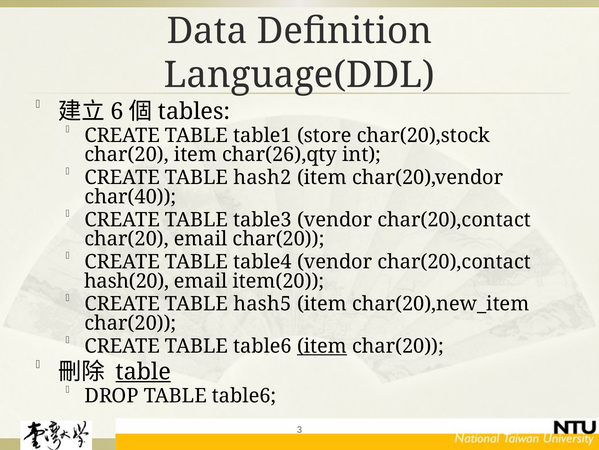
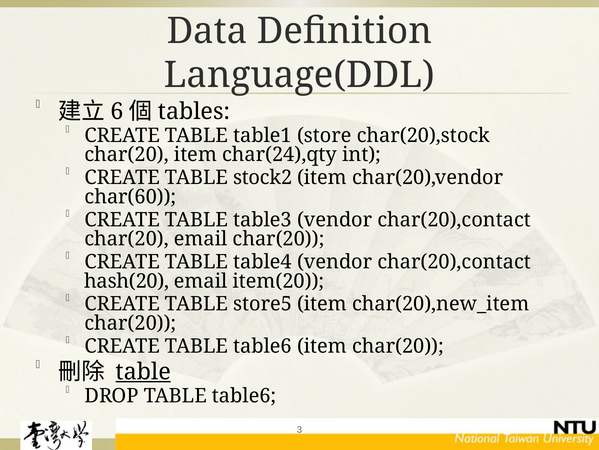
char(26),qty: char(26),qty -> char(24),qty (280, 154)
hash2: hash2 -> stock2 (263, 177)
char(40: char(40 -> char(60 (130, 196)
hash5: hash5 -> store5 (263, 304)
item underline: present -> none (322, 346)
